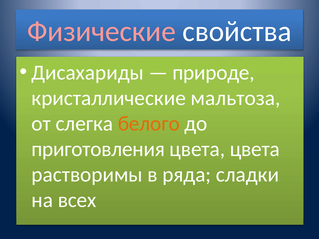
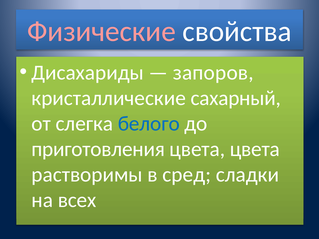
природе: природе -> запоров (213, 73)
мальтоза: мальтоза -> сахарный (236, 98)
белого colour: orange -> blue (149, 124)
ряда: ряда -> сред (187, 175)
